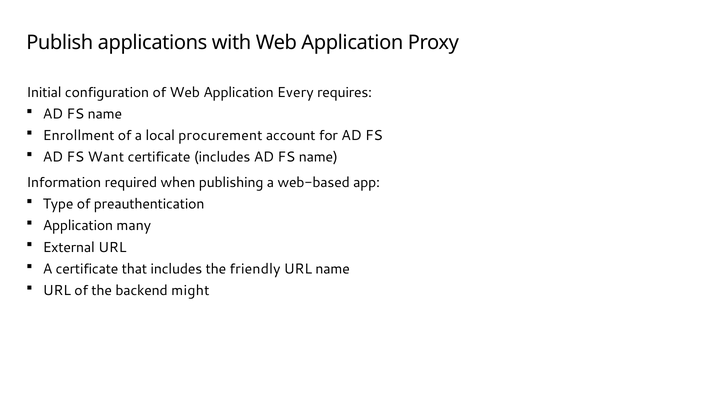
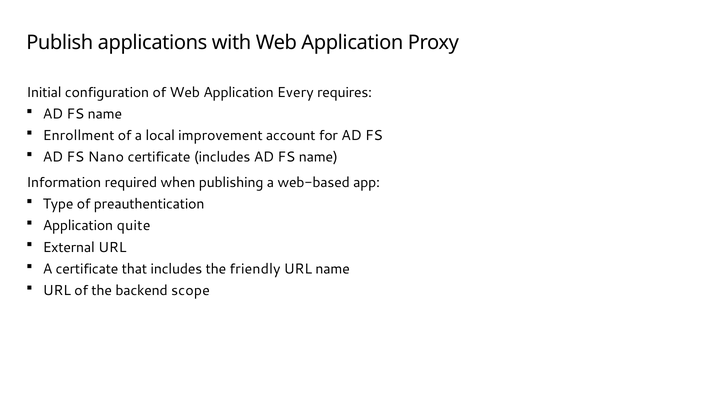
procurement: procurement -> improvement (220, 135)
Want: Want -> Nano (106, 157)
many: many -> quite (134, 226)
might: might -> scope (190, 290)
